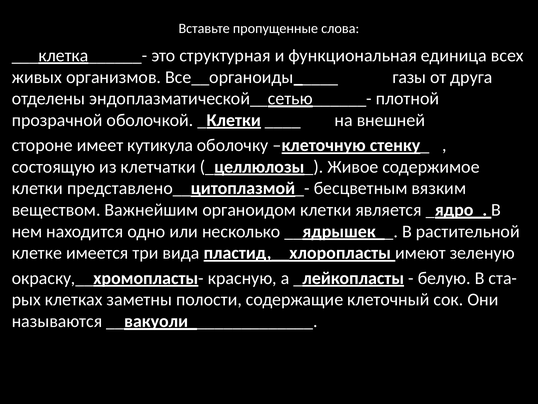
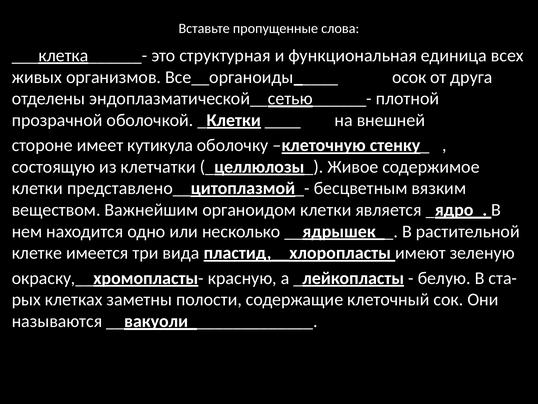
газы: газы -> осок (409, 77)
